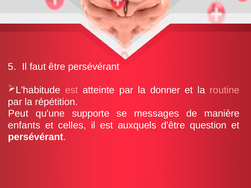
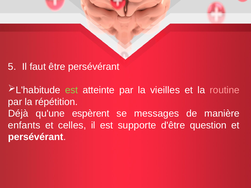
est colour: pink -> light green (72, 90)
donner: donner -> vieilles (165, 90)
Peut: Peut -> Déjà (18, 114)
supporte: supporte -> espèrent (91, 114)
auxquels: auxquels -> supporte (137, 125)
